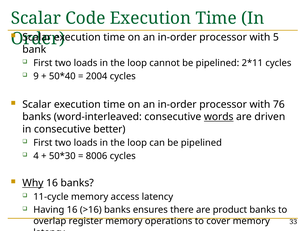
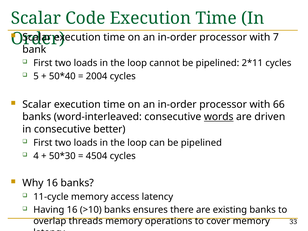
5: 5 -> 7 (276, 37)
9: 9 -> 5 (36, 76)
76: 76 -> 66 (279, 105)
8006: 8006 -> 4504 (97, 156)
Why underline: present -> none (33, 183)
>16: >16 -> >10 (91, 210)
product: product -> existing (230, 210)
register: register -> threads (86, 221)
